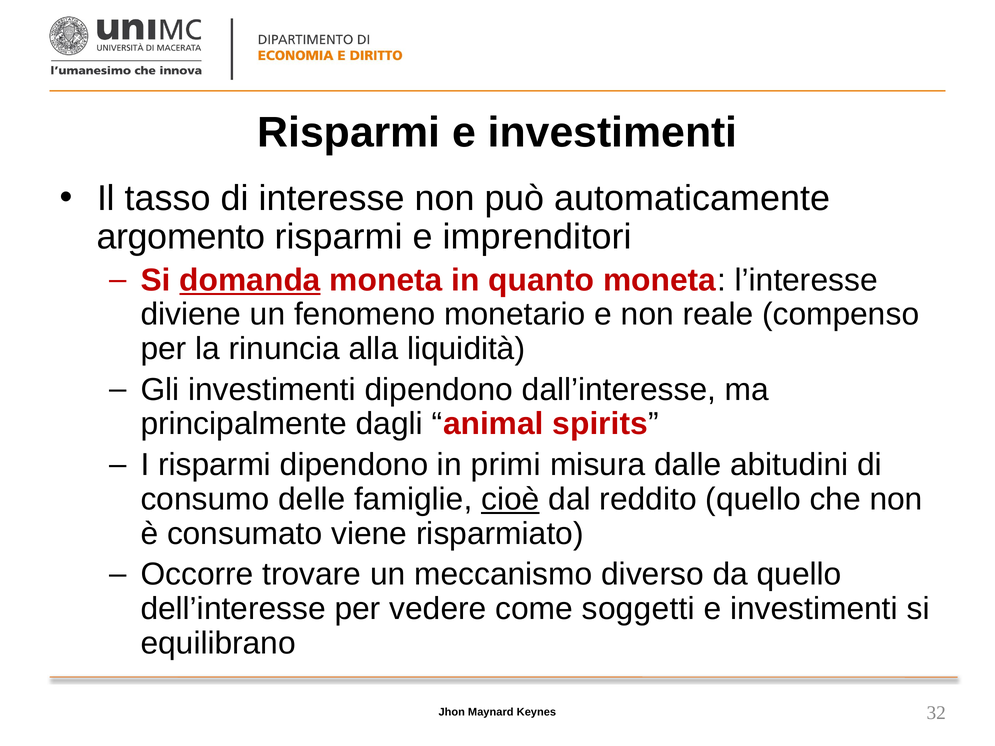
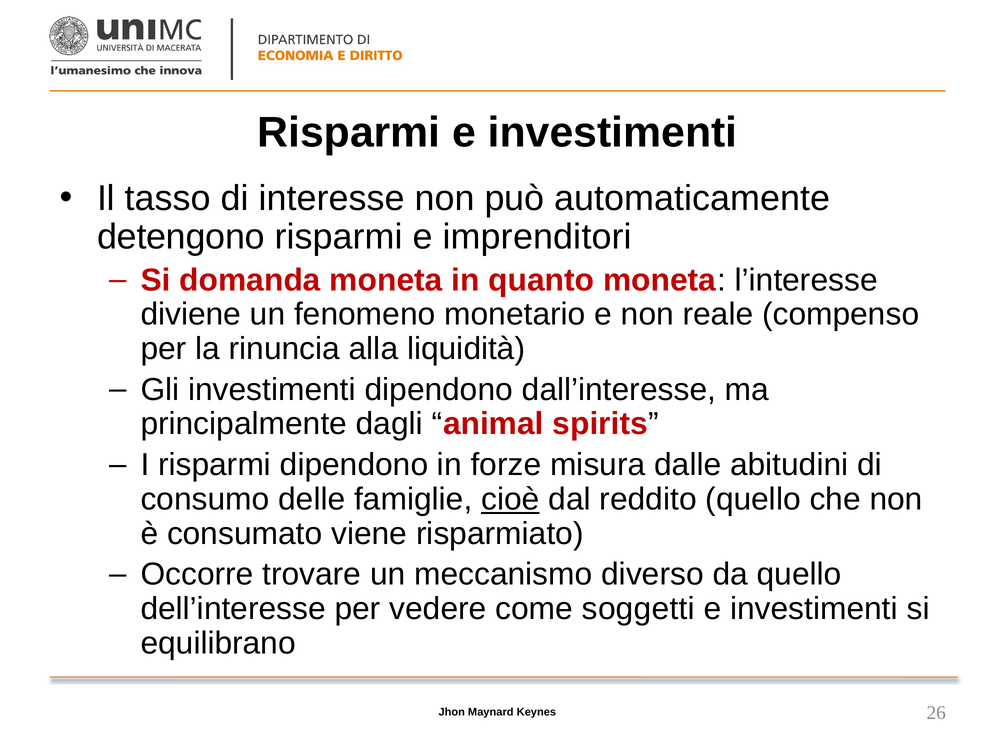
argomento: argomento -> detengono (181, 237)
domanda underline: present -> none (250, 280)
primi: primi -> forze (506, 465)
32: 32 -> 26 (936, 713)
